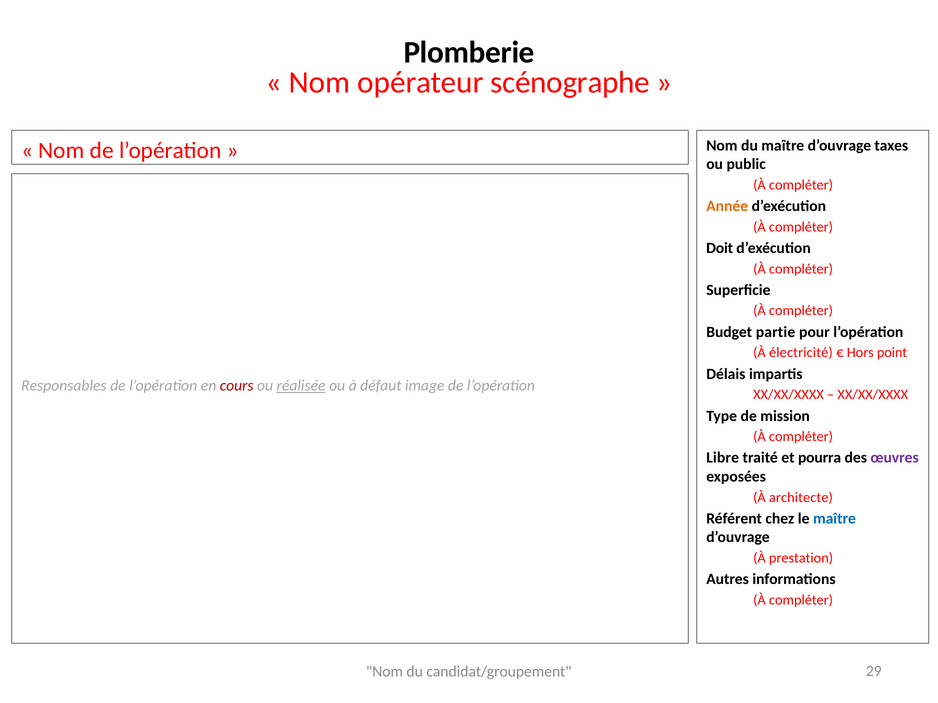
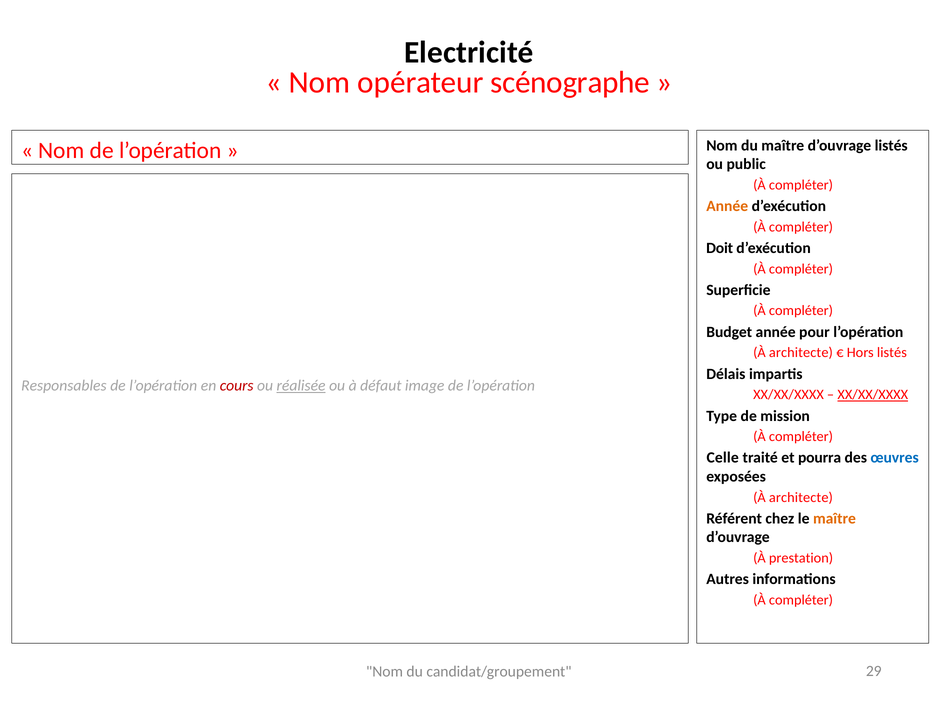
Plomberie: Plomberie -> Electricité (469, 53)
d’ouvrage taxes: taxes -> listés (891, 145)
Budget partie: partie -> année (776, 332)
électricité: électricité -> architecte (801, 353)
Hors point: point -> listés (892, 353)
XX/XX/XXXX underline: none -> present (873, 395)
Libre: Libre -> Celle (723, 458)
œuvres colour: purple -> blue (895, 458)
maître colour: blue -> orange (834, 519)
